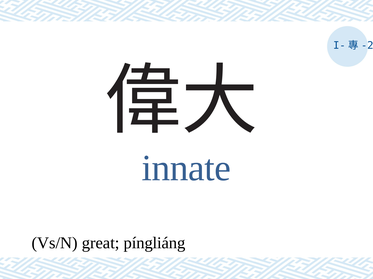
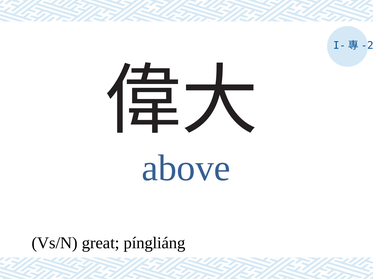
innate: innate -> above (186, 168)
